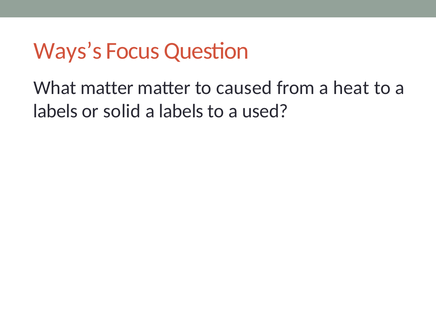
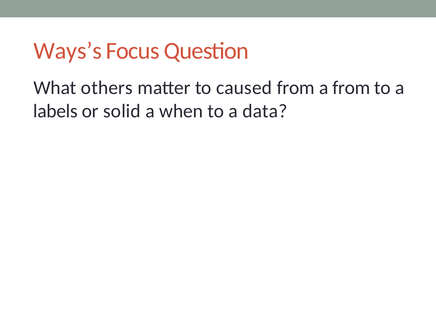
What matter: matter -> others (107, 88)
a heat: heat -> from (351, 88)
labels: labels -> when (181, 111)
used: used -> data (265, 111)
